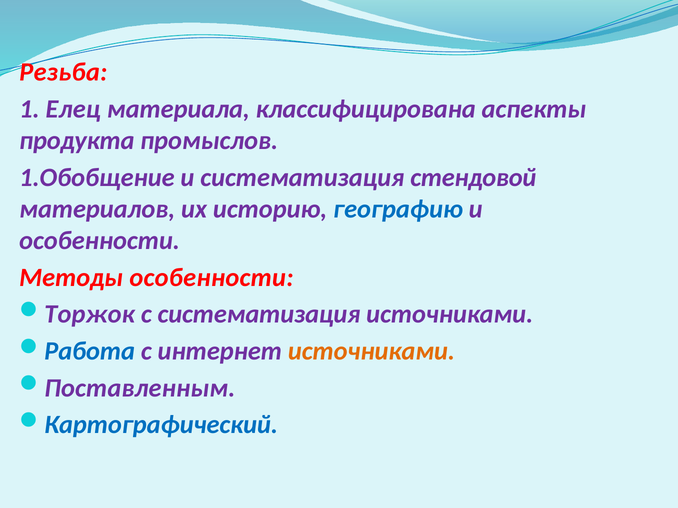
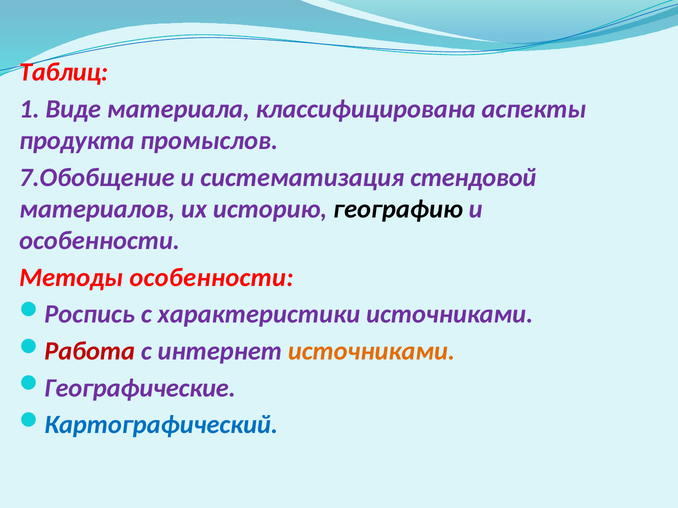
Резьба: Резьба -> Таблиц (64, 72)
Елец: Елец -> Виде (73, 109)
1.Обобщение: 1.Обобщение -> 7.Обобщение (97, 178)
географию colour: blue -> black (398, 209)
Торжок: Торжок -> Роспись (90, 314)
с систематизация: систематизация -> характеристики (259, 314)
Работа colour: blue -> red (90, 351)
Поставленным: Поставленным -> Географические (140, 388)
